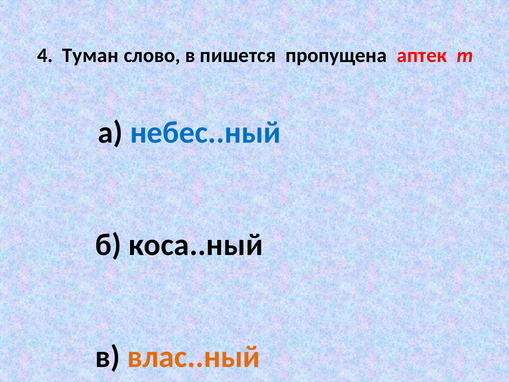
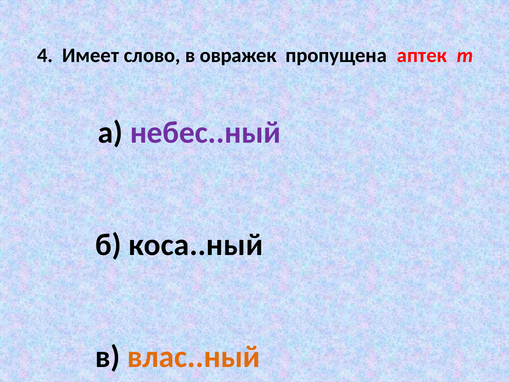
Туман: Туман -> Имеет (91, 55)
пишется: пишется -> овражек (238, 55)
небес..ный colour: blue -> purple (205, 133)
